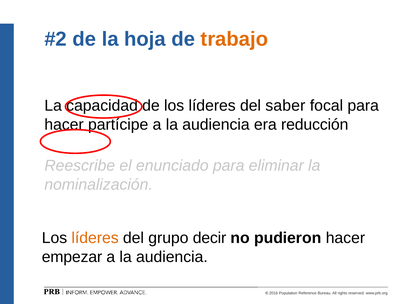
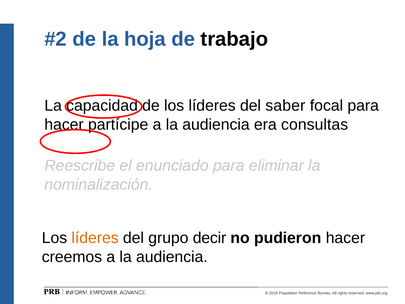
trabajo colour: orange -> black (234, 39)
reducción: reducción -> consultas (315, 124)
empezar: empezar -> creemos (72, 257)
